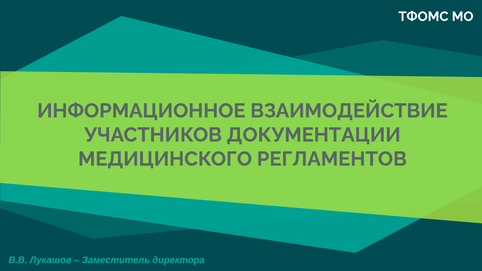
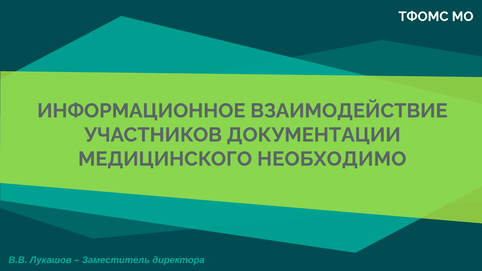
РЕГЛАМЕНТОВ: РЕГЛАМЕНТОВ -> НЕОБХОДИМО (332, 159)
